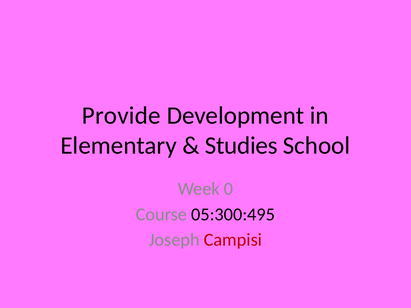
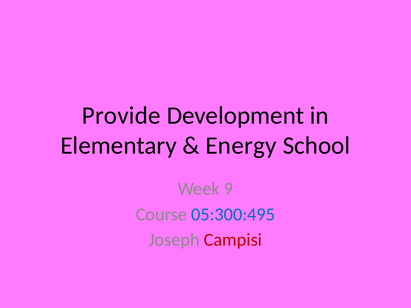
Studies: Studies -> Energy (241, 146)
0: 0 -> 9 (229, 189)
05:300:495 colour: black -> blue (233, 215)
